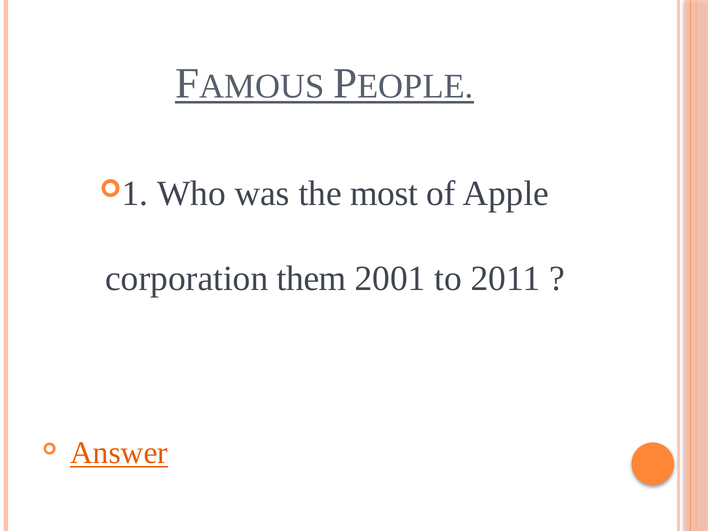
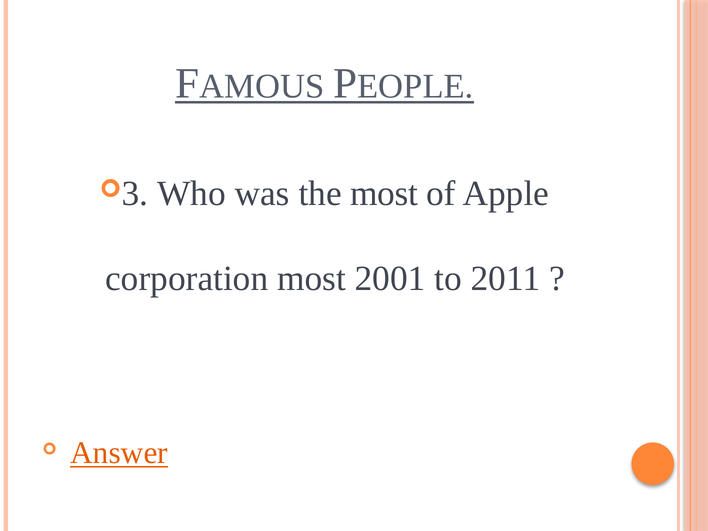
1: 1 -> 3 (135, 194)
corporation them: them -> most (311, 279)
